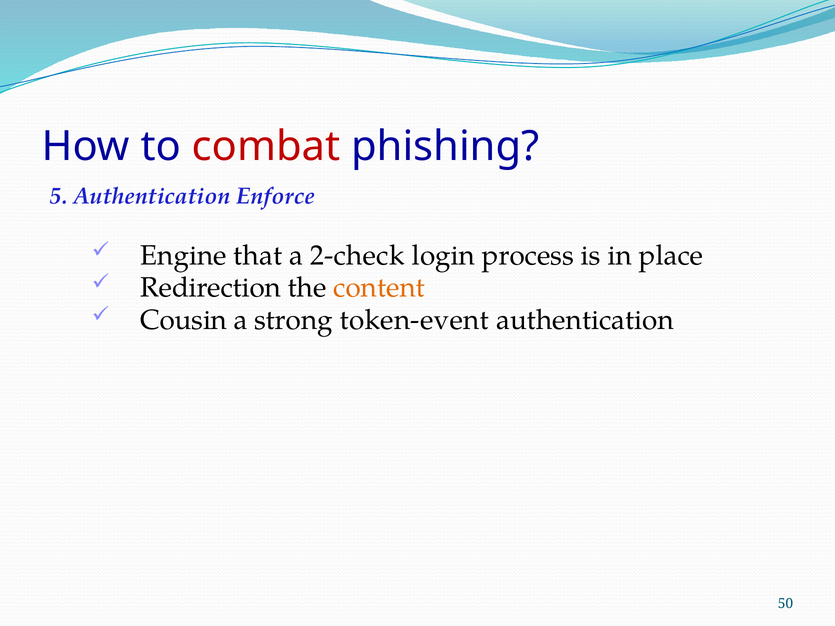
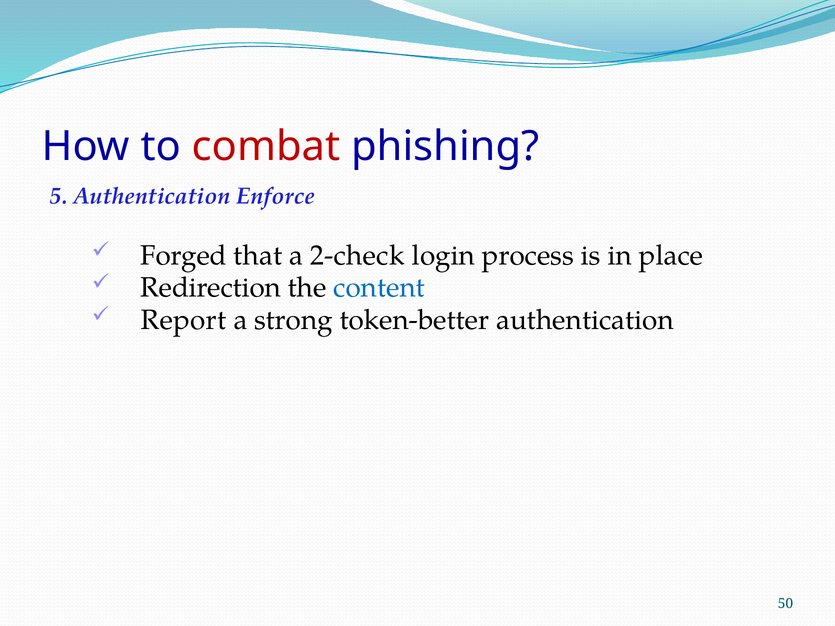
Engine: Engine -> Forged (184, 256)
content colour: orange -> blue (379, 288)
Cousin: Cousin -> Report (183, 320)
token-event: token-event -> token-better (414, 320)
